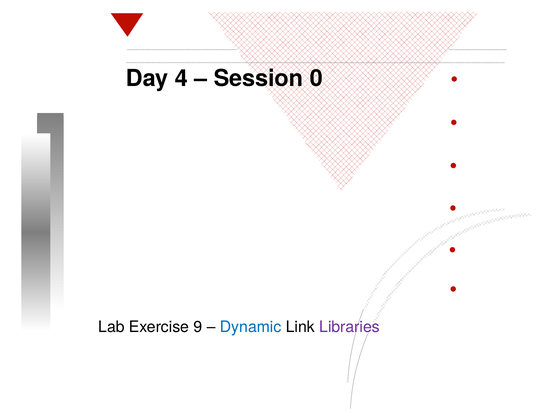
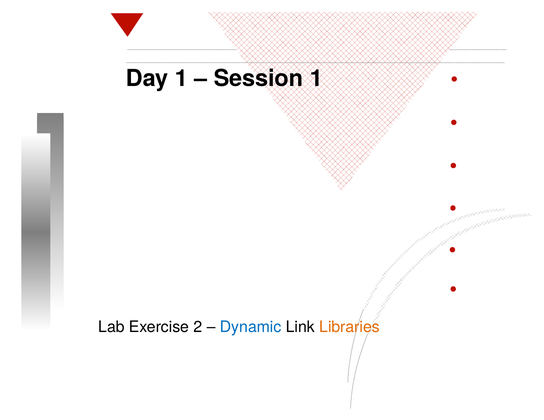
Day 4: 4 -> 1 (181, 78)
Session 0: 0 -> 1 (316, 78)
9: 9 -> 2 (198, 326)
Libraries colour: purple -> orange (349, 326)
